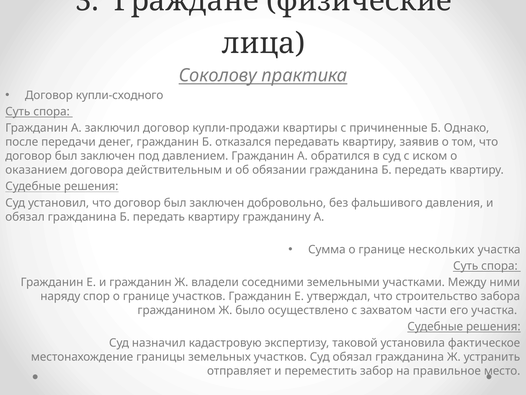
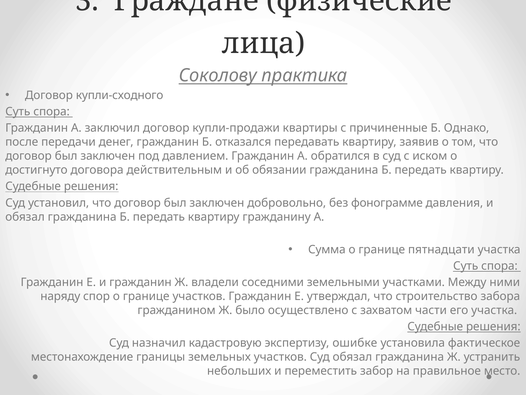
оказанием: оказанием -> достигнуто (36, 170)
фальшивого: фальшивого -> фонограмме (387, 203)
нескольких: нескольких -> пятнадцати (441, 249)
таковой: таковой -> ошибке (355, 343)
отправляет: отправляет -> небольших (239, 371)
